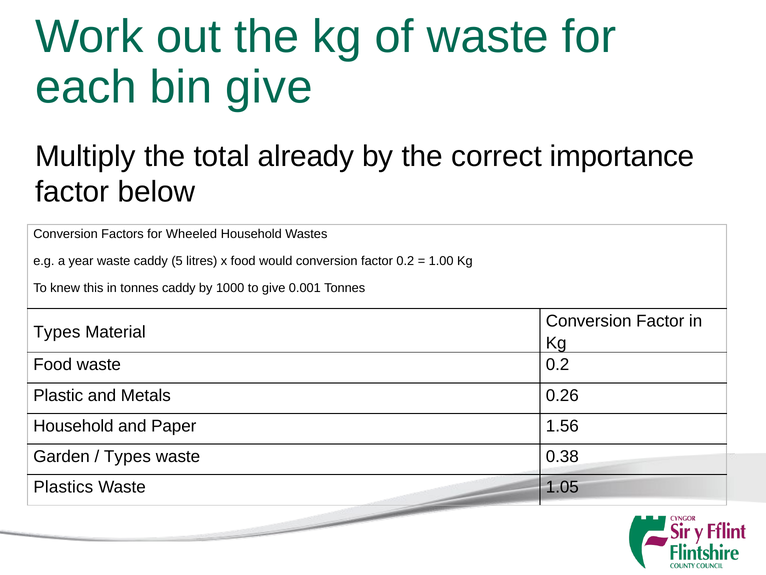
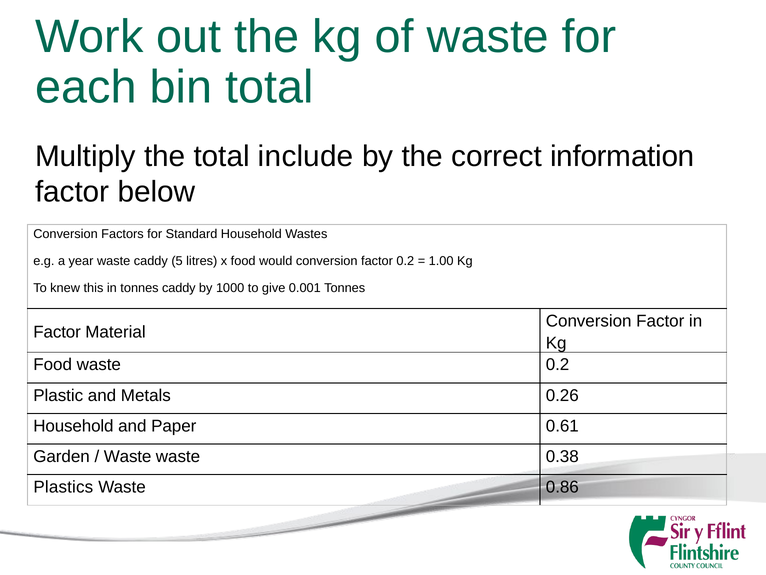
bin give: give -> total (269, 87)
already: already -> include (306, 156)
importance: importance -> information (622, 156)
Wheeled: Wheeled -> Standard (192, 234)
Types: Types -> Factor (57, 332)
1.56: 1.56 -> 0.61 (562, 426)
Types: Types -> Waste (128, 456)
1.05: 1.05 -> 0.86 (562, 487)
